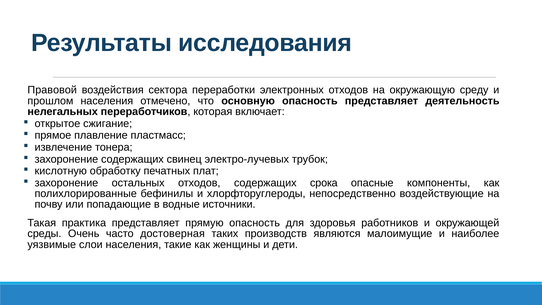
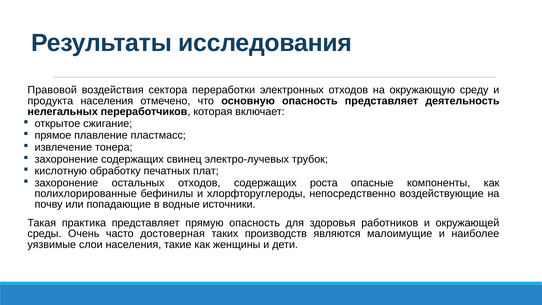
прошлом: прошлом -> продукта (50, 101)
срока: срока -> роста (324, 183)
